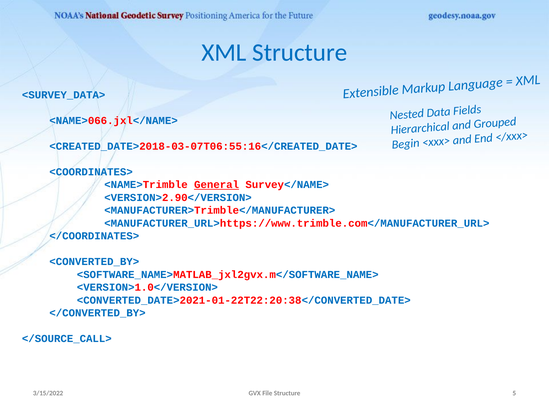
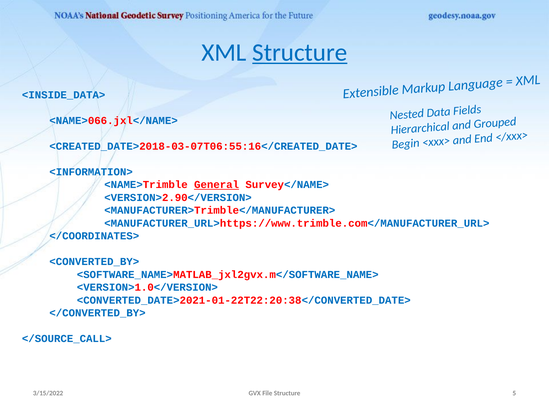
Structure underline: none -> present (300, 53)
<SURVEY_DATA>: <SURVEY_DATA> -> <INSIDE_DATA> (64, 95)
<COORDINATES>: <COORDINATES> -> <INFORMATION> (91, 172)
